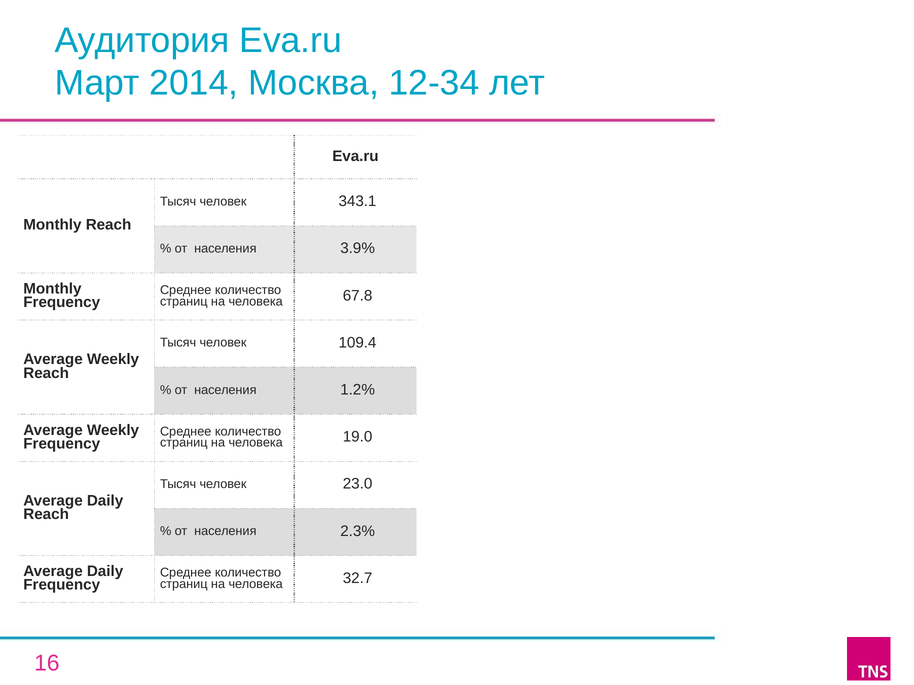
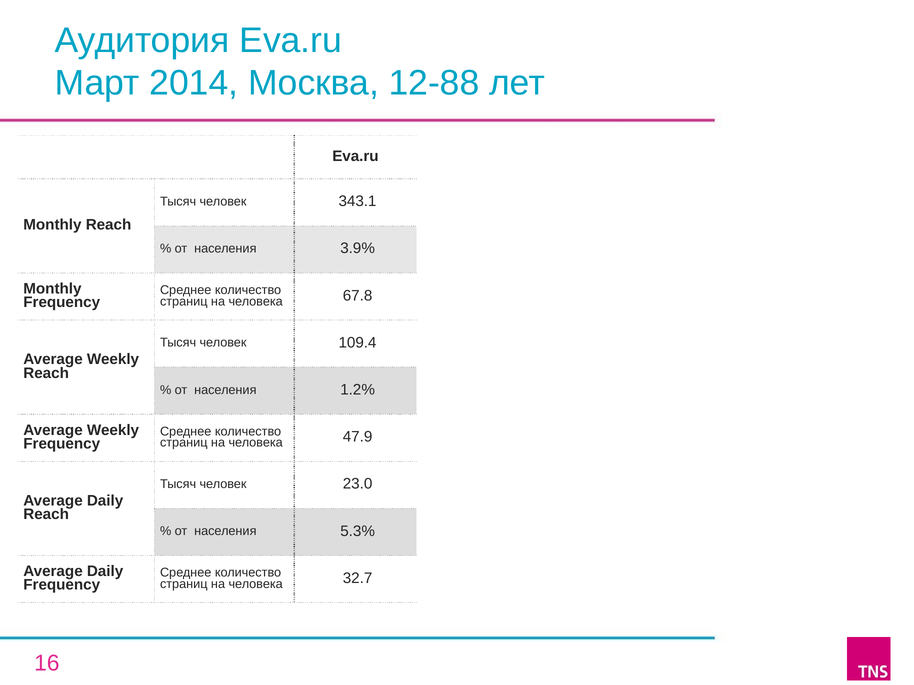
12-34: 12-34 -> 12-88 (434, 83)
19.0: 19.0 -> 47.9 (358, 437)
2.3%: 2.3% -> 5.3% (358, 531)
